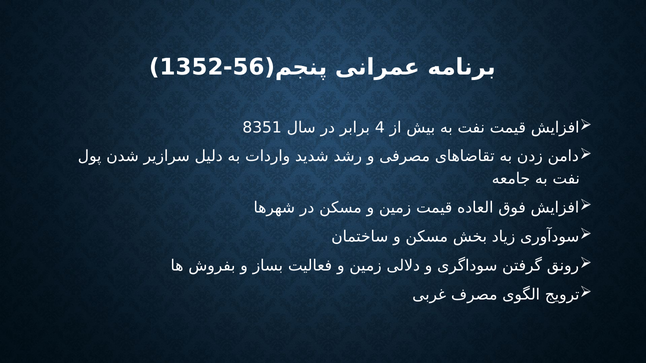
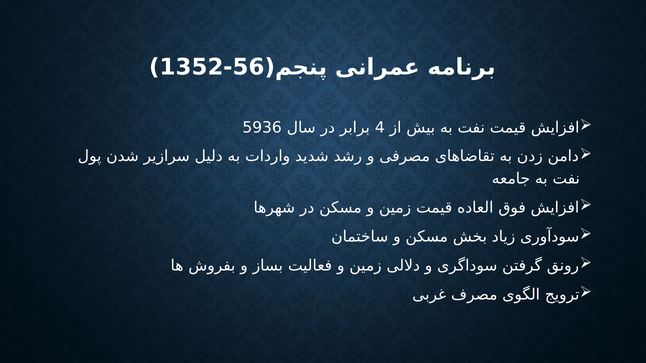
8351: 8351 -> 5936 (262, 128)
